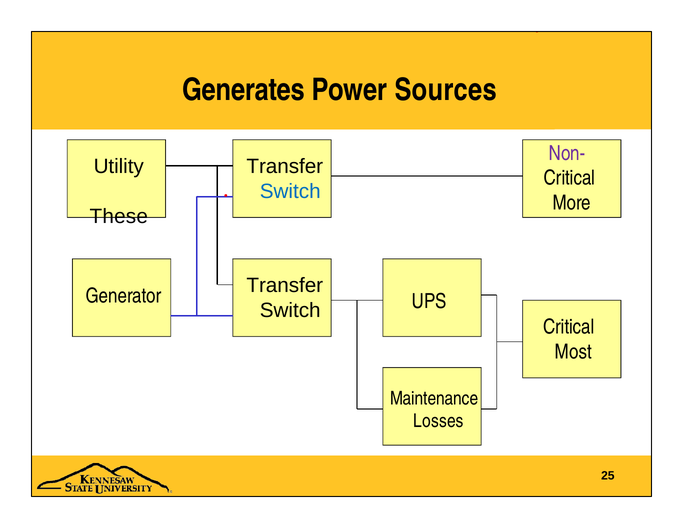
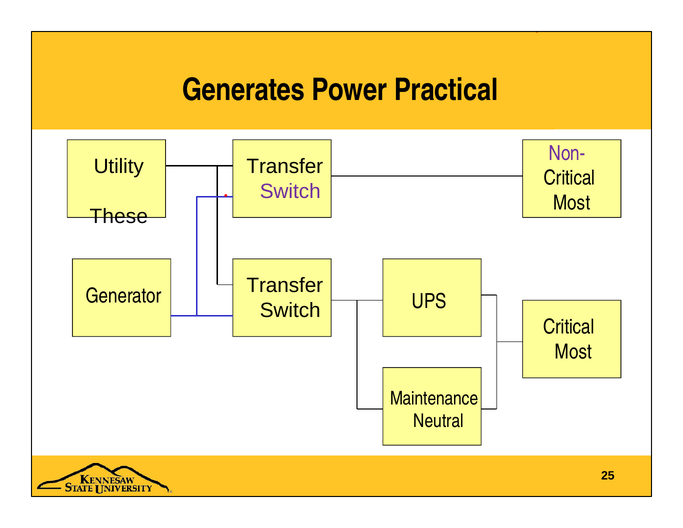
Sources: Sources -> Practical (446, 90)
Switch colour: blue -> purple (290, 191)
More: More -> Most (572, 203)
Losses: Losses -> Neutral (439, 421)
